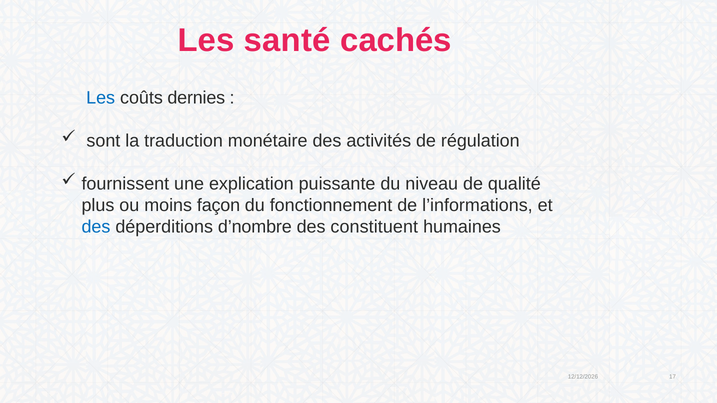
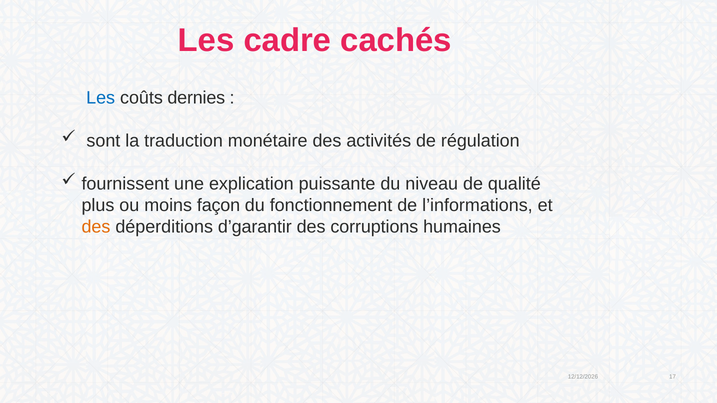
santé: santé -> cadre (287, 40)
des colour: blue -> orange (96, 227)
d’nombre: d’nombre -> d’garantir (255, 227)
constituent: constituent -> corruptions (374, 227)
